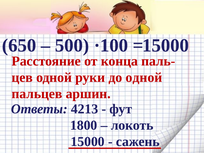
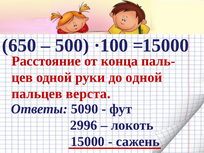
аршин: аршин -> верста (88, 94)
4213: 4213 -> 5090 (85, 109)
1800: 1800 -> 2996 (84, 125)
